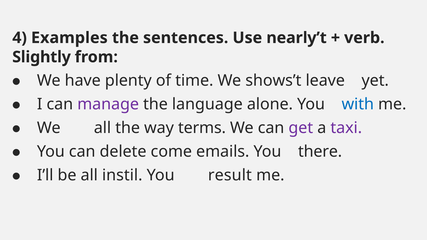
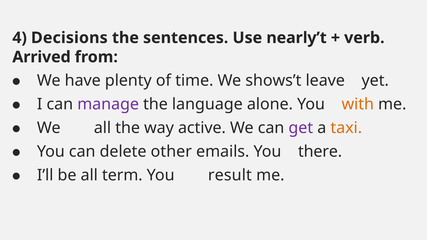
Examples: Examples -> Decisions (69, 38)
Slightly: Slightly -> Arrived (41, 57)
with colour: blue -> orange (358, 104)
terms: terms -> active (202, 128)
taxi colour: purple -> orange (346, 128)
come: come -> other (171, 152)
instil: instil -> term (122, 175)
